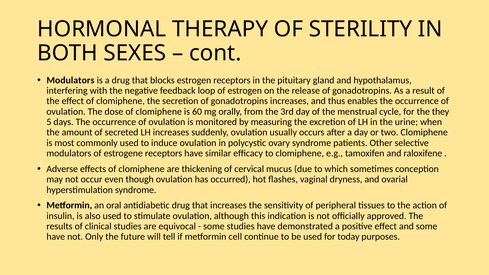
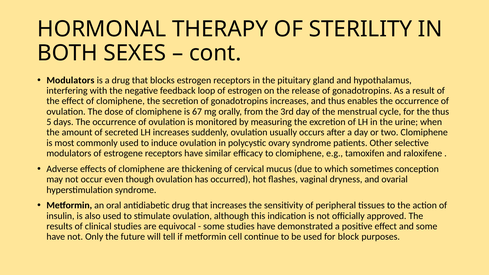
60: 60 -> 67 (197, 112)
the they: they -> thus (441, 112)
today: today -> block (348, 237)
